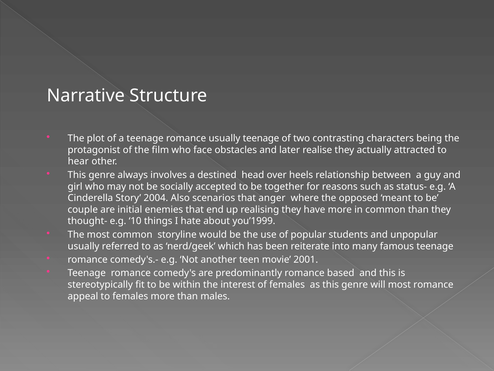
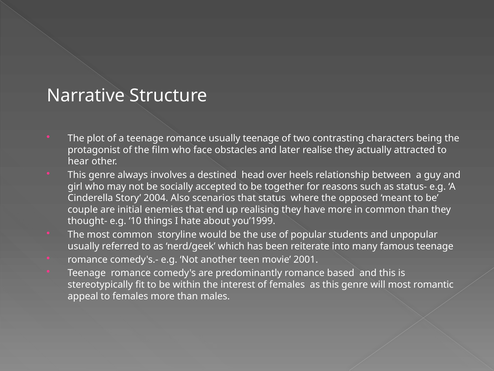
anger: anger -> status (272, 198)
most romance: romance -> romantic (433, 284)
